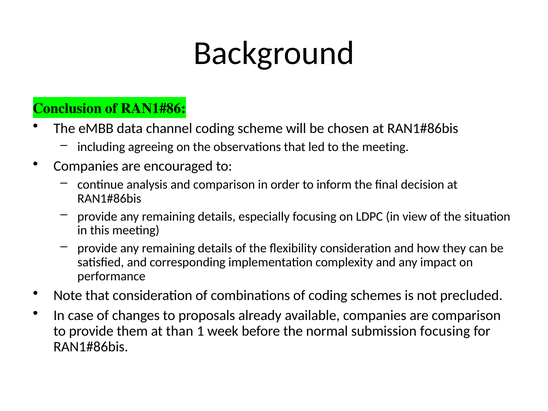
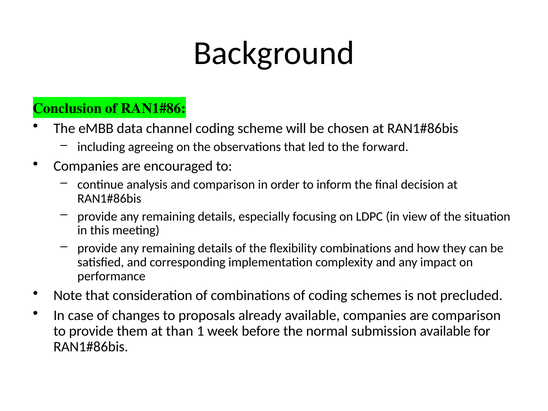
the meeting: meeting -> forward (385, 147)
flexibility consideration: consideration -> combinations (356, 248)
submission focusing: focusing -> available (445, 331)
